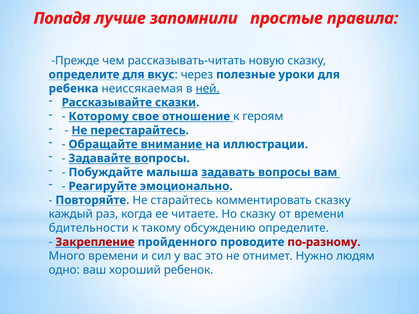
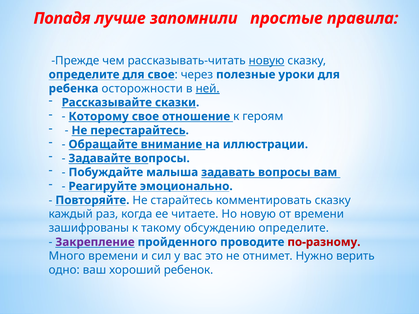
новую underline: none -> present (267, 61)
для вкус: вкус -> свое (161, 75)
неиссякаемая: неиссякаемая -> осторожности (142, 89)
Но сказку: сказку -> новую (258, 214)
бдительности: бдительности -> зашифрованы (89, 228)
Закрепление colour: red -> purple (95, 242)
людям: людям -> верить (355, 256)
